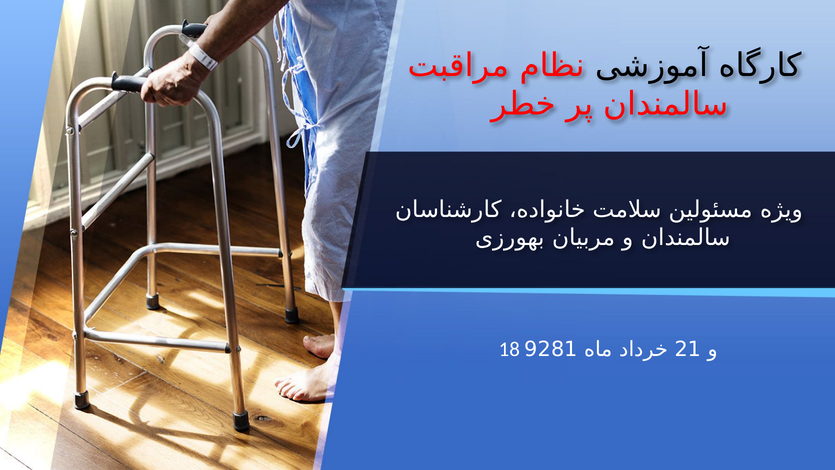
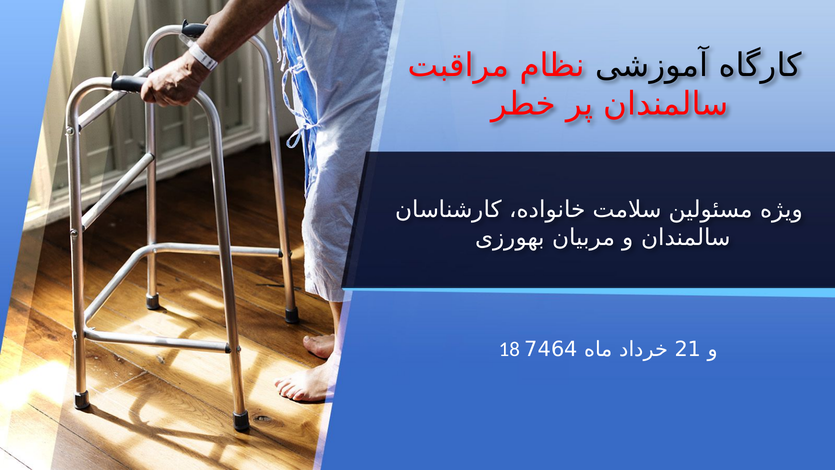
9281: 9281 -> 7464 (551, 349)
